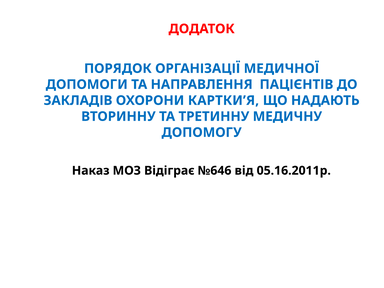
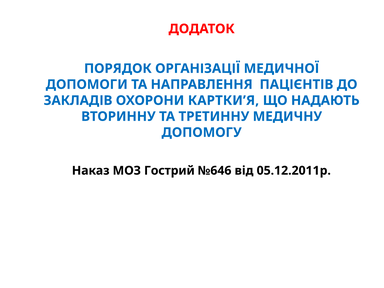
Відіграє: Відіграє -> Гострий (169, 171)
05.16.2011р: 05.16.2011р -> 05.12.2011р (294, 171)
